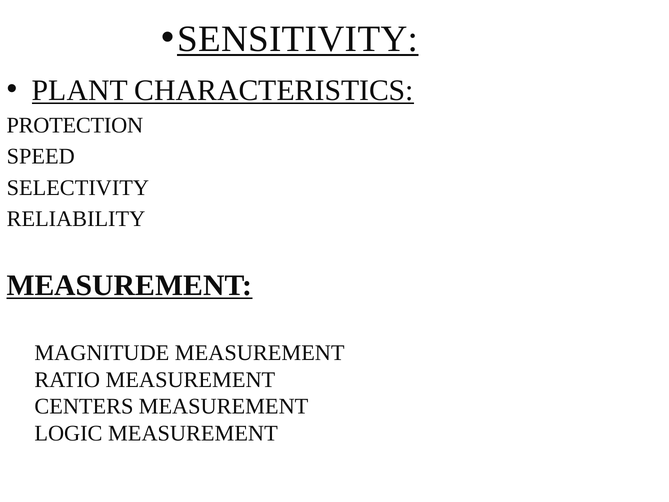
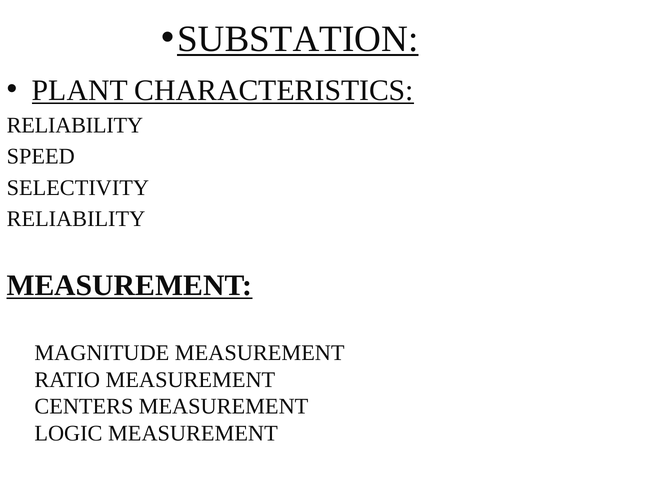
SENSITIVITY: SENSITIVITY -> SUBSTATION (298, 39)
PROTECTION: PROTECTION -> RELIABILITY (75, 125)
